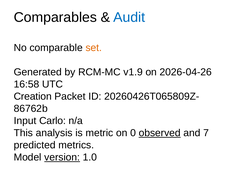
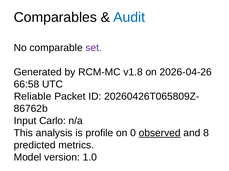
set colour: orange -> purple (94, 48)
v1.9: v1.9 -> v1.8 (133, 72)
16:58: 16:58 -> 66:58 (26, 85)
Creation: Creation -> Reliable (33, 97)
metric: metric -> profile (99, 134)
7: 7 -> 8 (206, 134)
version underline: present -> none (62, 158)
